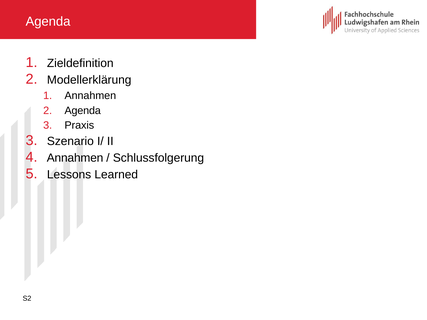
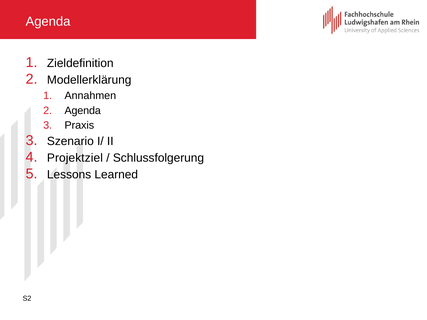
Annahmen: Annahmen -> Projektziel (75, 158)
